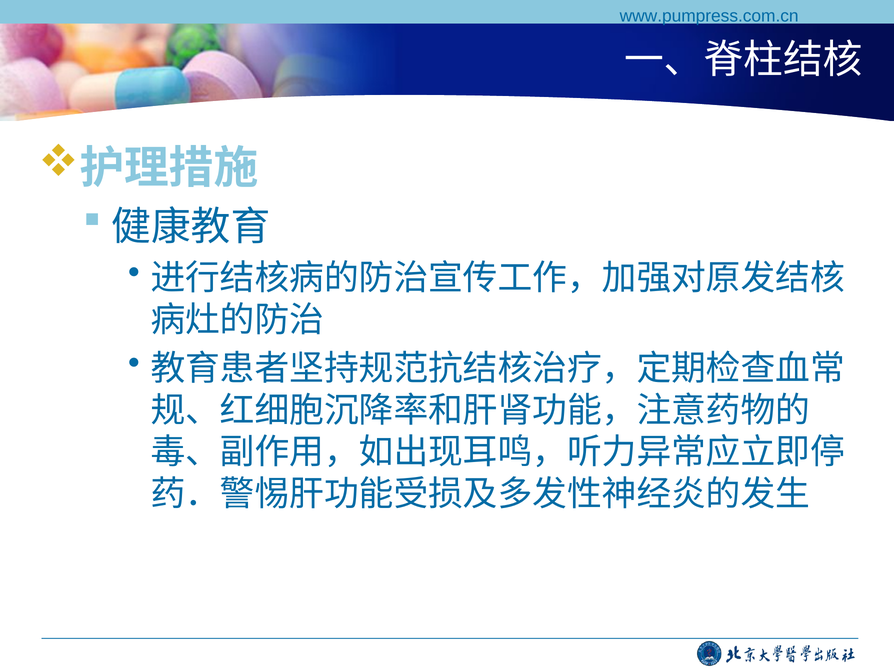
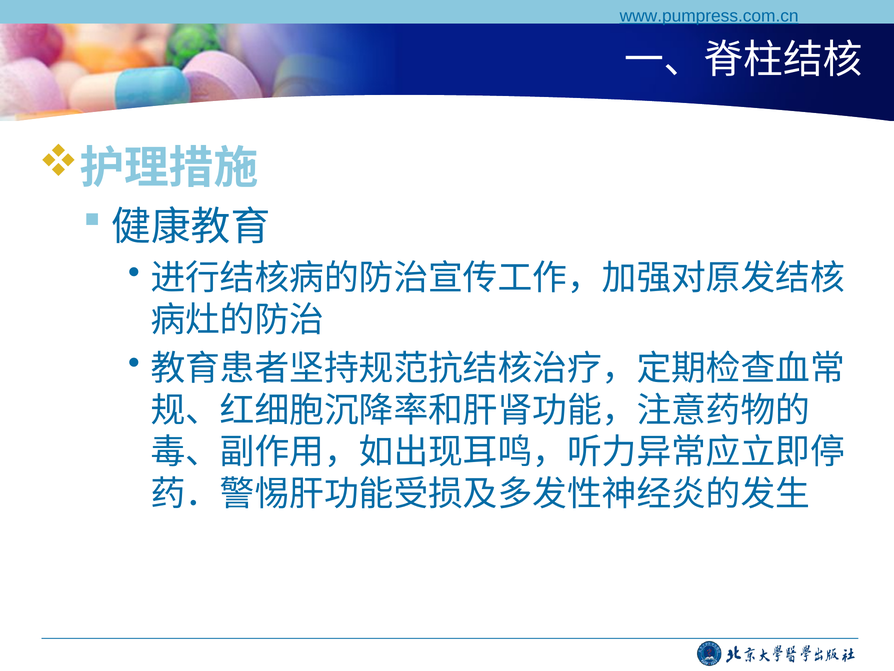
www.pumpress.com.cn underline: none -> present (709, 16)
